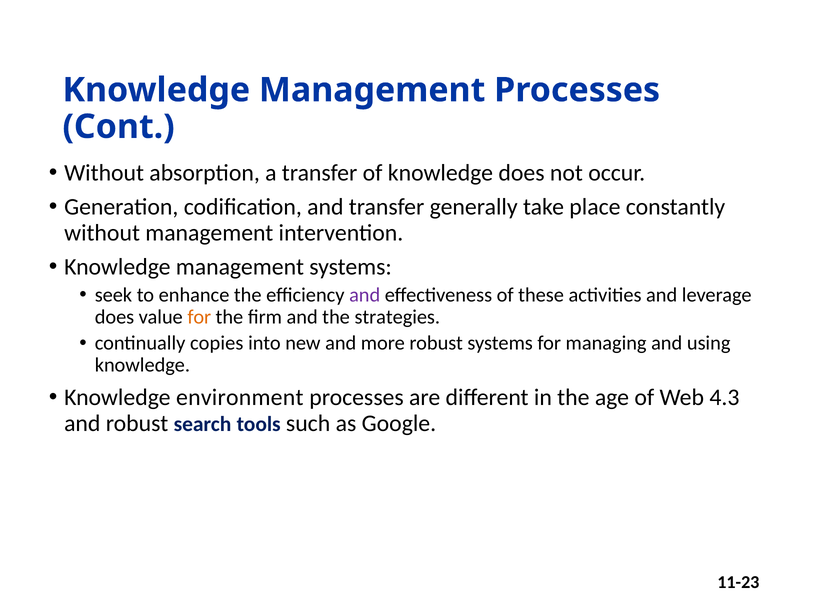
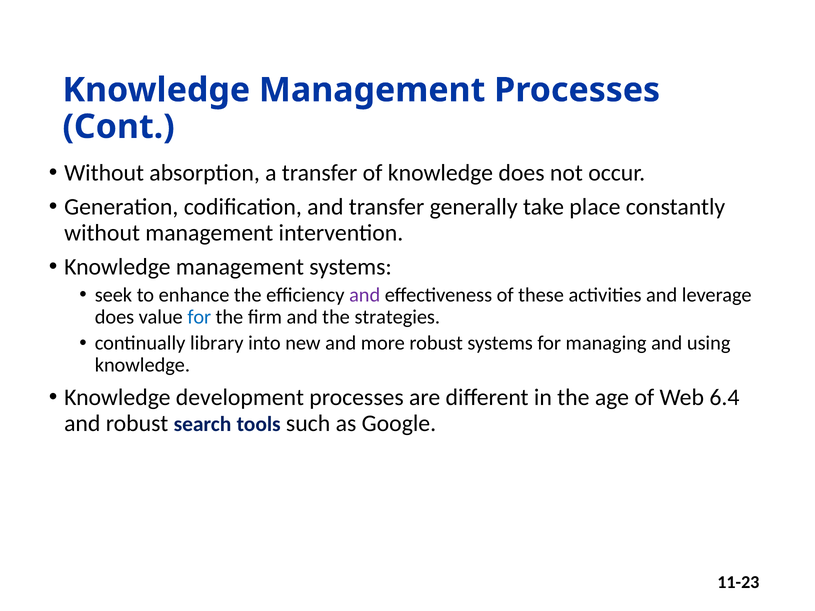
for colour: orange -> blue (199, 317)
copies: copies -> library (217, 343)
environment: environment -> development (240, 398)
4.3: 4.3 -> 6.4 (724, 398)
